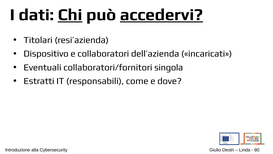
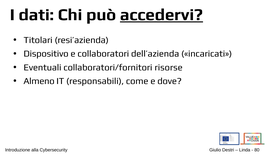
Chi underline: present -> none (70, 15)
singola: singola -> risorse (169, 67)
Estratti: Estratti -> Almeno (39, 81)
